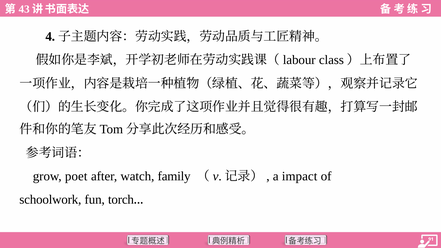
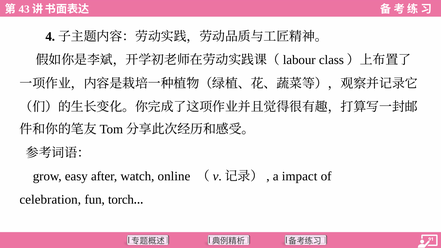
poet: poet -> easy (76, 176)
family: family -> online (174, 176)
schoolwork: schoolwork -> celebration (50, 200)
